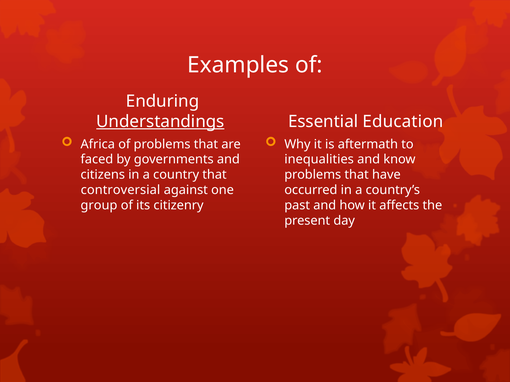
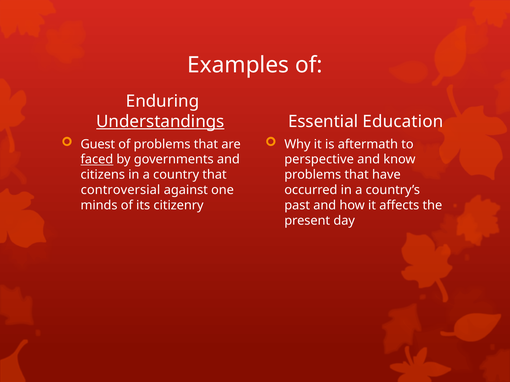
Africa: Africa -> Guest (98, 144)
faced underline: none -> present (97, 160)
inequalities: inequalities -> perspective (319, 160)
group: group -> minds (99, 206)
